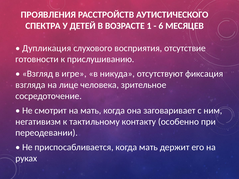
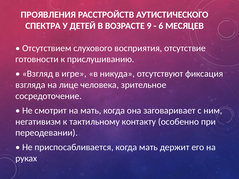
1: 1 -> 9 (149, 26)
Дупликация: Дупликация -> Отсутствием (47, 48)
